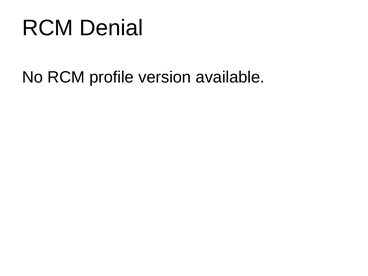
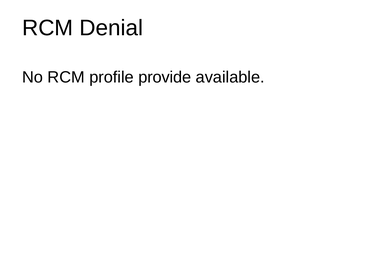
version: version -> provide (165, 77)
